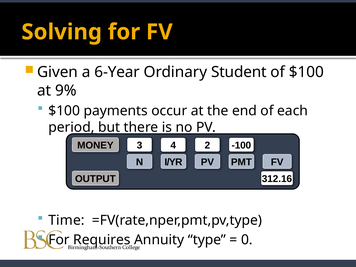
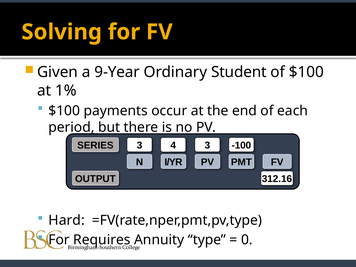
6-Year: 6-Year -> 9-Year (117, 72)
9%: 9% -> 1% (66, 91)
MONEY: MONEY -> SERIES (95, 145)
4 2: 2 -> 3 (207, 145)
Time: Time -> Hard (67, 220)
